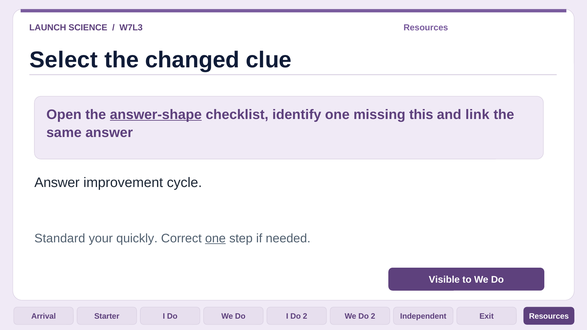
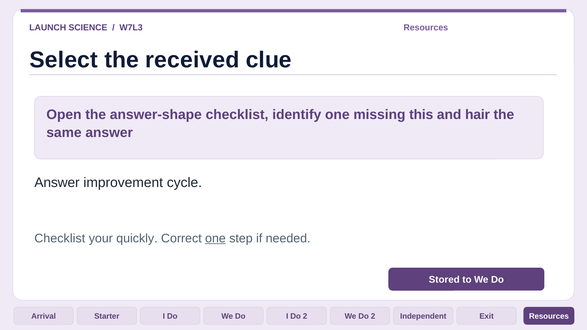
changed: changed -> received (192, 60)
answer-shape underline: present -> none (156, 115)
link: link -> hair (478, 115)
Standard: Standard -> Checklist (60, 239)
Visible: Visible -> Stored (444, 280)
